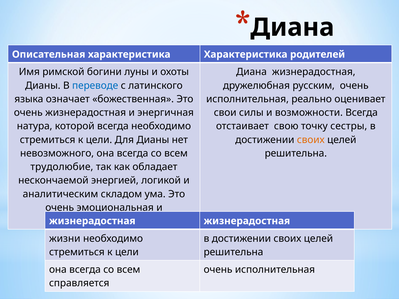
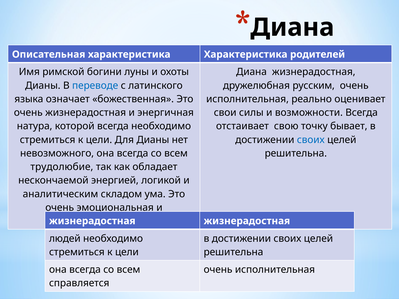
сестры: сестры -> бывает (349, 126)
своих colour: orange -> blue (311, 140)
жизни: жизни -> людей (65, 239)
